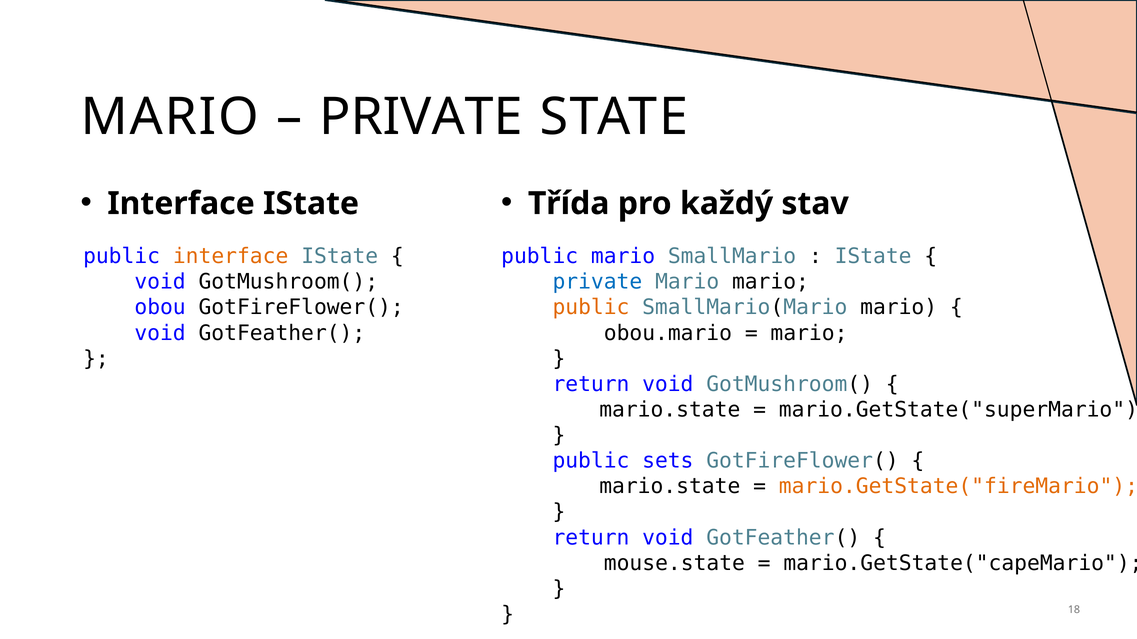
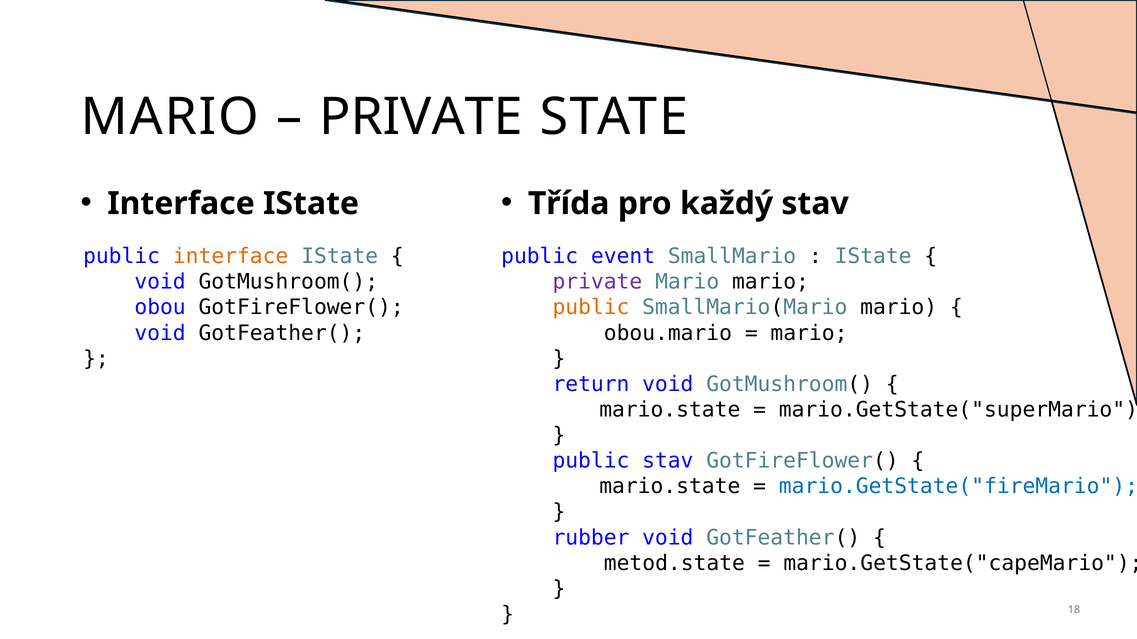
public mario: mario -> event (623, 257)
private colour: blue -> purple (597, 282)
public sets: sets -> stav (668, 461)
mario.GetState("fireMario colour: orange -> blue (958, 487)
return: return -> rubber (591, 538)
mouse.state: mouse.state -> metod.state (674, 564)
